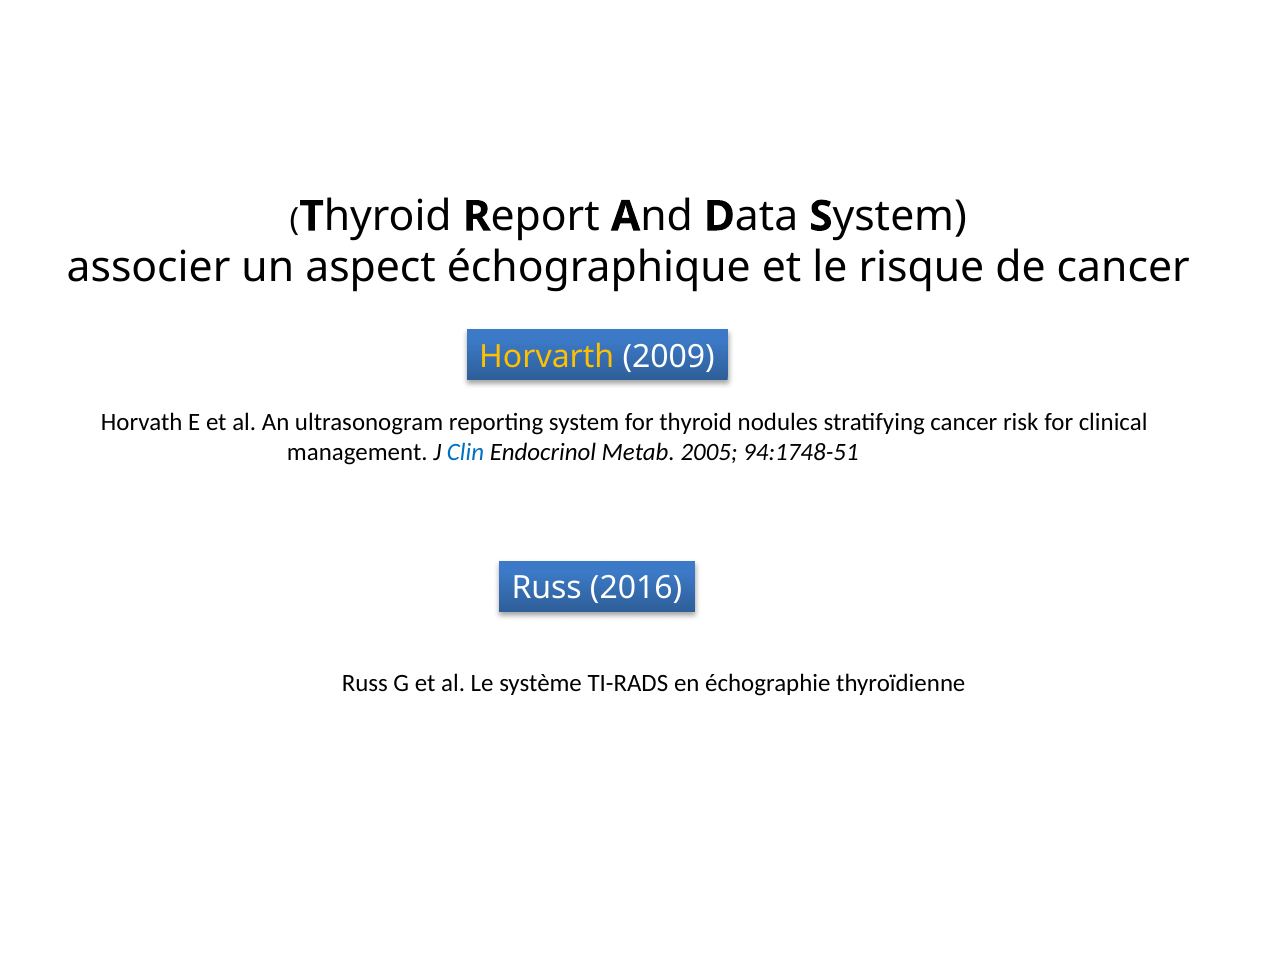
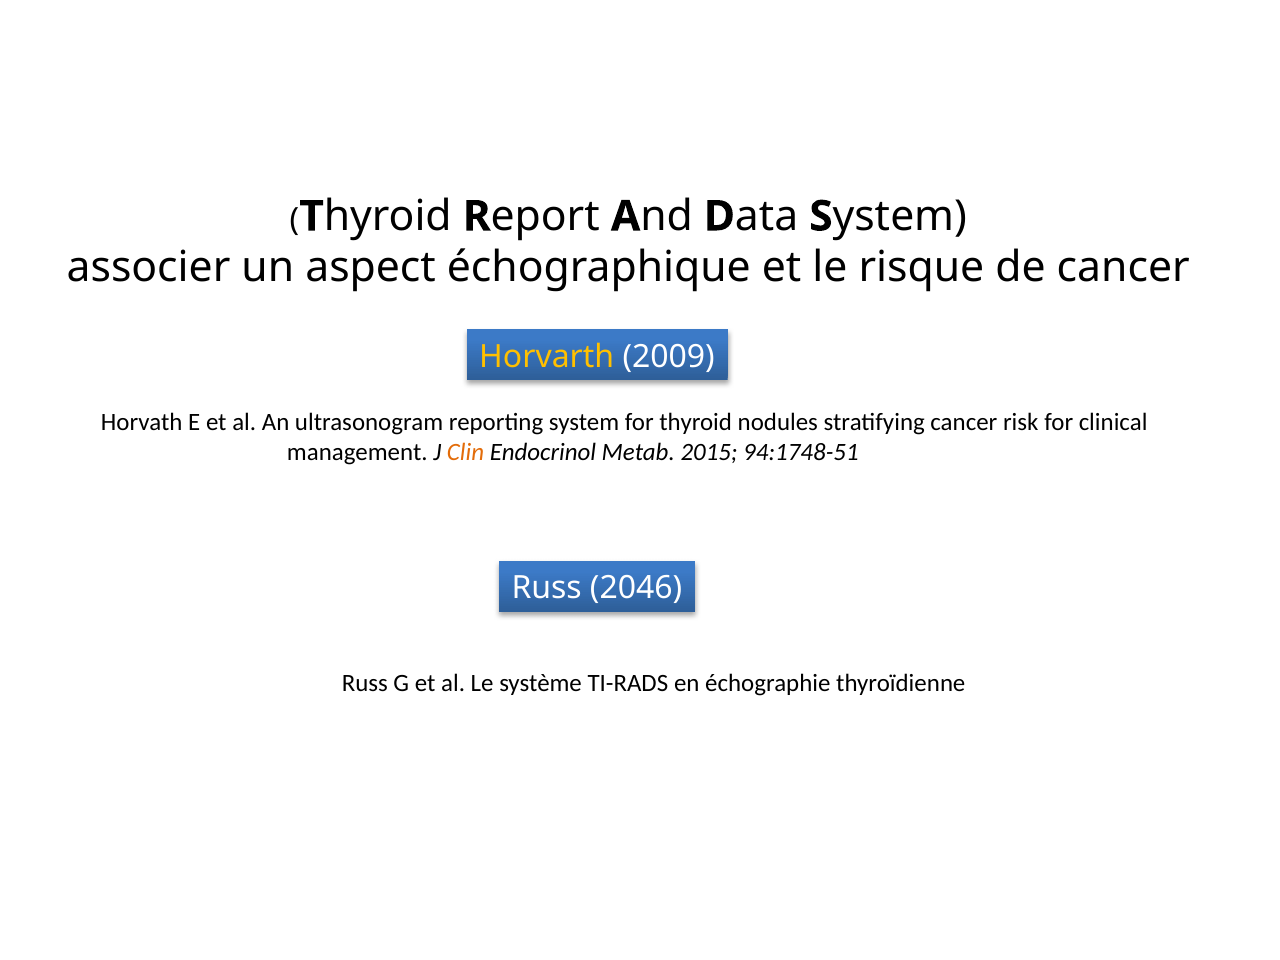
Clin colour: blue -> orange (465, 452)
2005: 2005 -> 2015 (709, 452)
2016: 2016 -> 2046 (636, 588)
